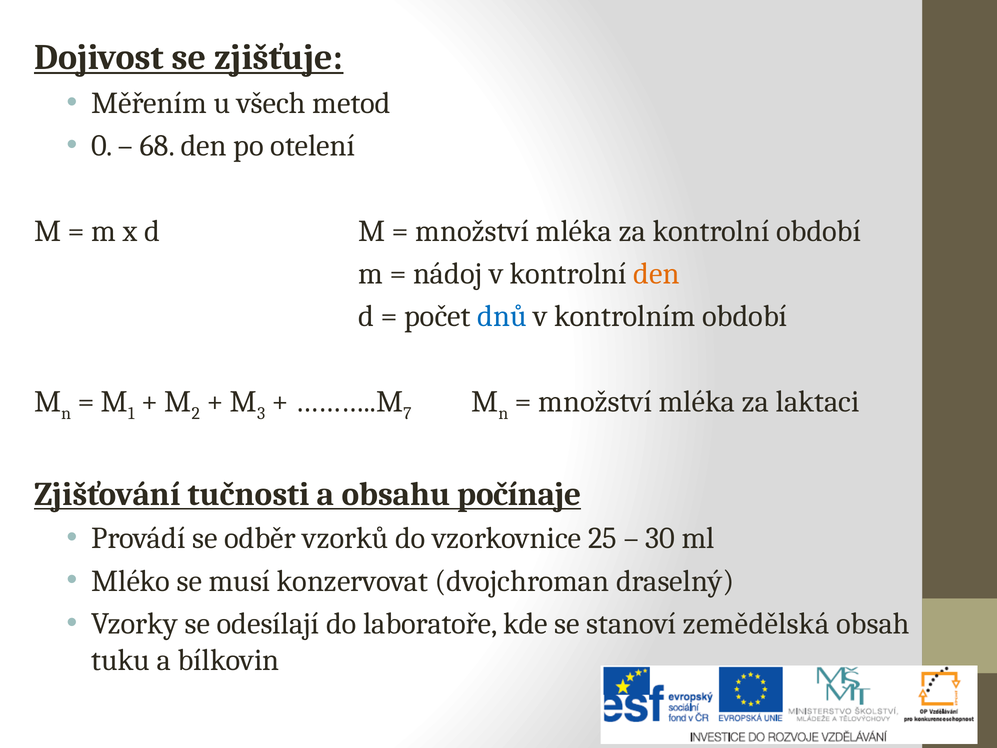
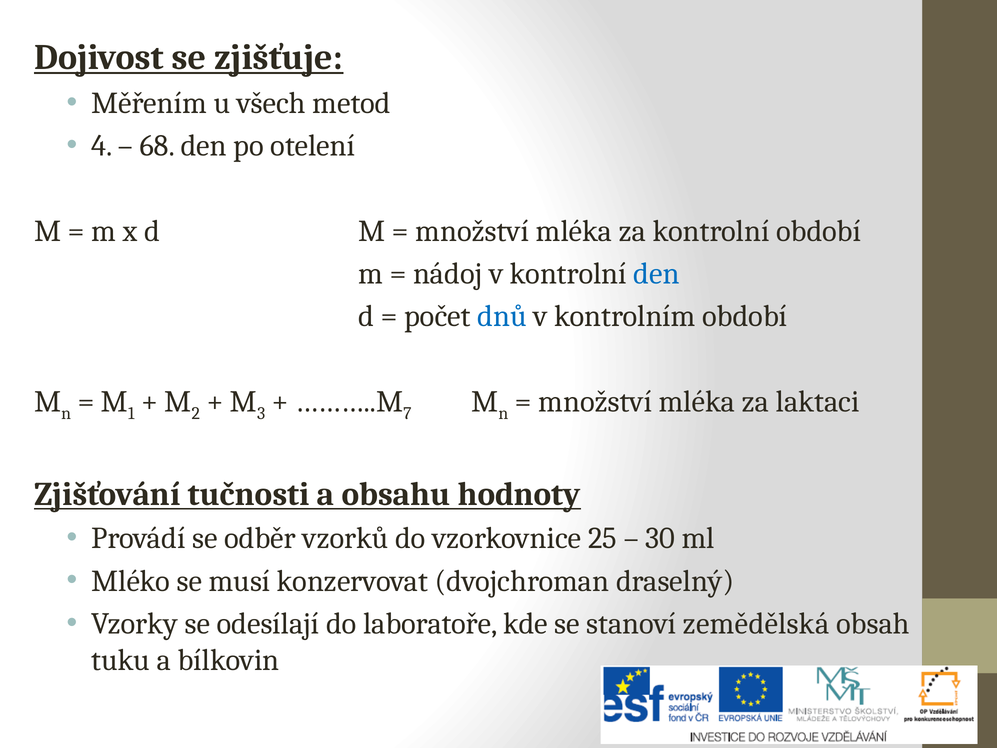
0: 0 -> 4 (102, 146)
den colour: orange -> blue (656, 274)
počínaje: počínaje -> hodnoty (519, 494)
